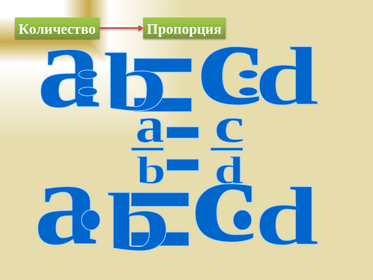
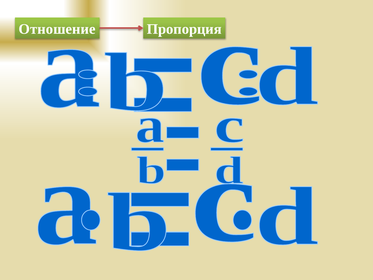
Количество: Количество -> Отношение (57, 29)
